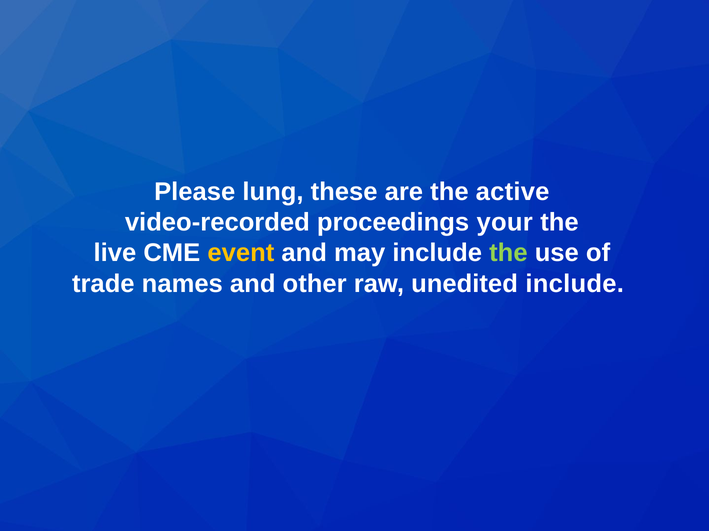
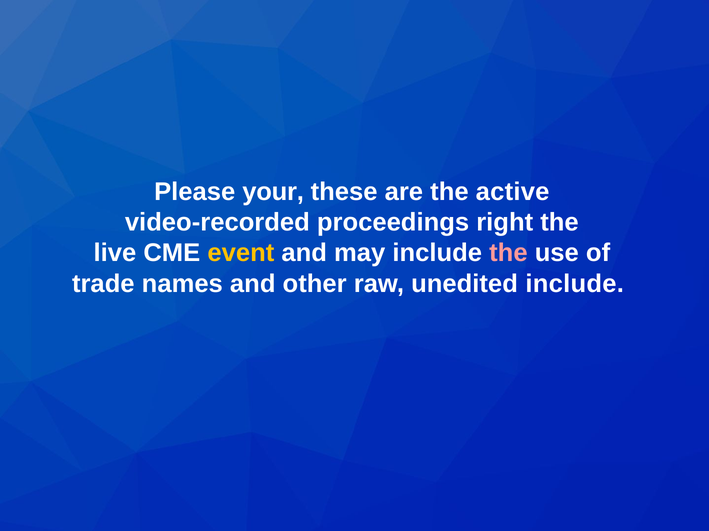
lung: lung -> your (273, 192)
your: your -> right (505, 223)
the colour: light green -> pink (508, 253)
